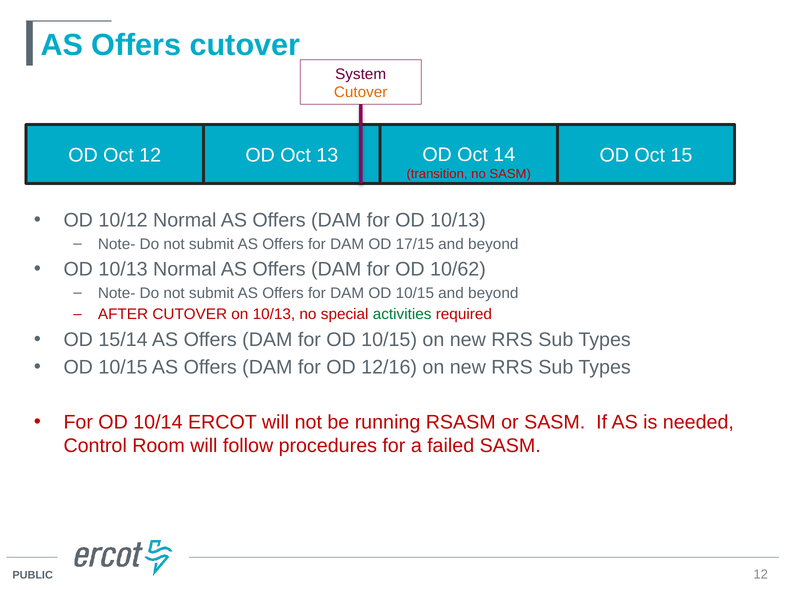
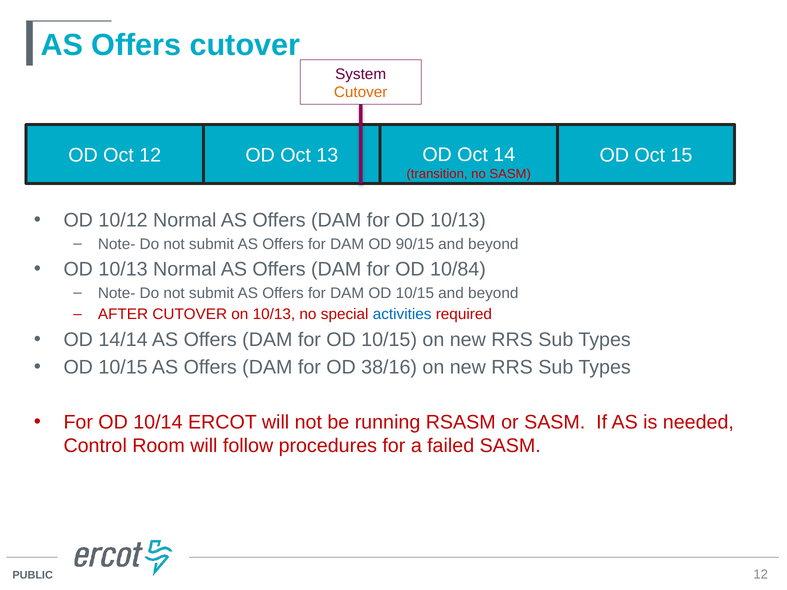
17/15: 17/15 -> 90/15 (415, 244)
10/62: 10/62 -> 10/84 (458, 269)
activities colour: green -> blue (402, 315)
15/14: 15/14 -> 14/14 (123, 340)
12/16: 12/16 -> 38/16 (389, 367)
